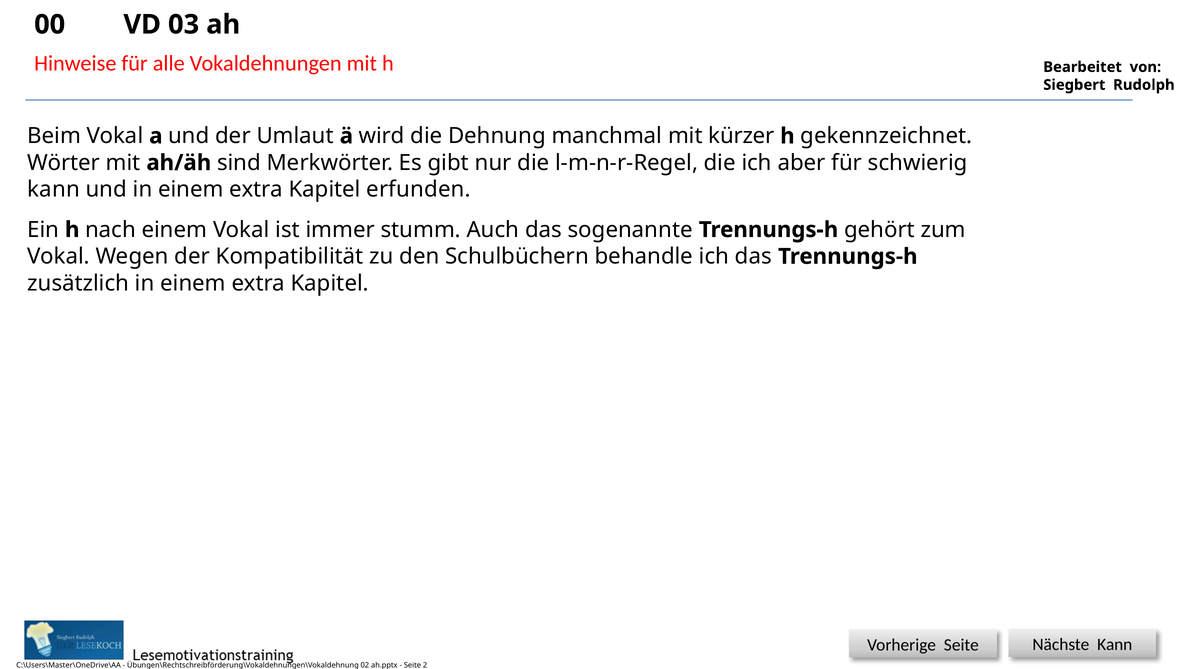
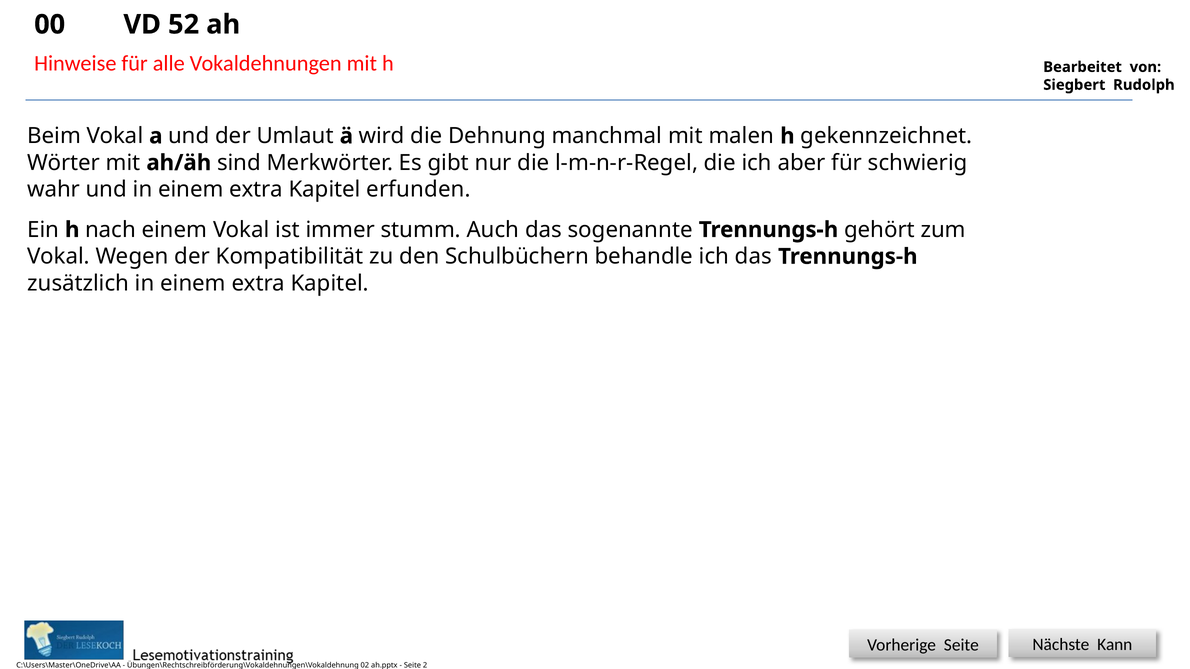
03: 03 -> 52 (184, 25)
kürzer: kürzer -> malen (741, 136)
kann: kann -> wahr (54, 190)
